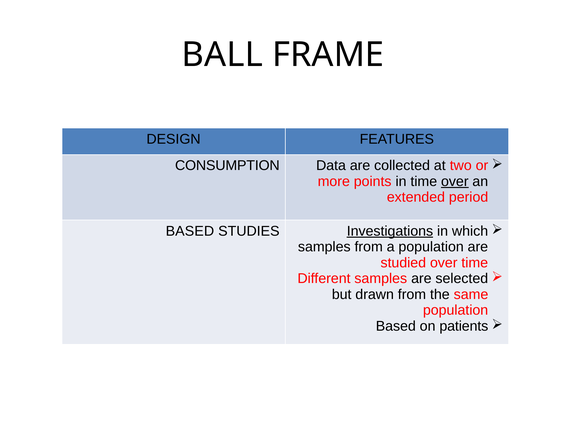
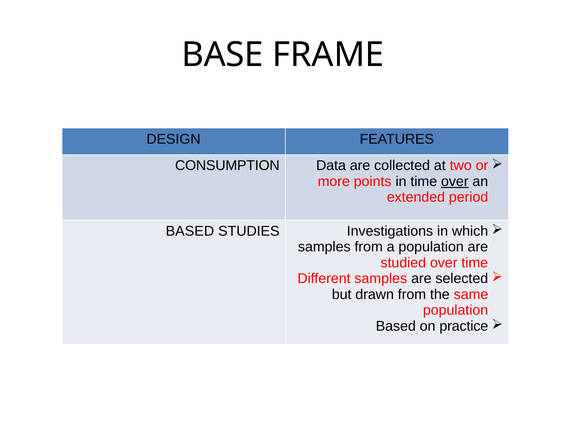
BALL: BALL -> BASE (223, 55)
Investigations underline: present -> none (390, 231)
patients: patients -> practice (464, 326)
